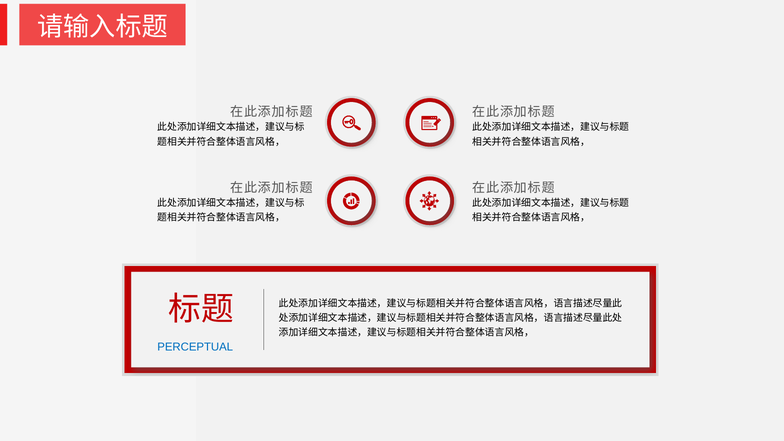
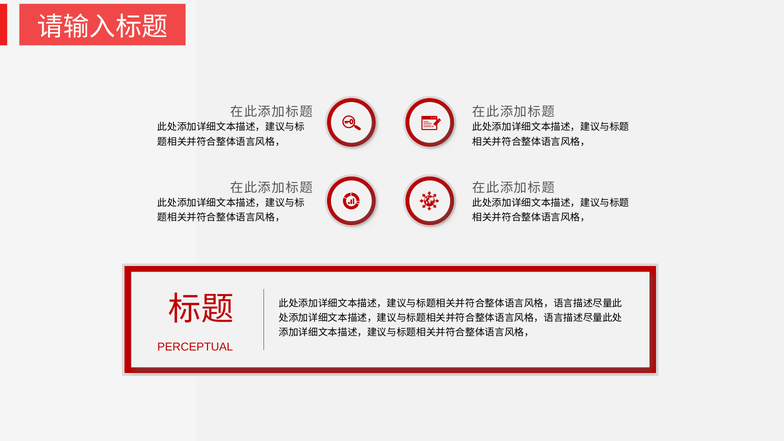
PERCEPTUAL colour: blue -> red (195, 347)
